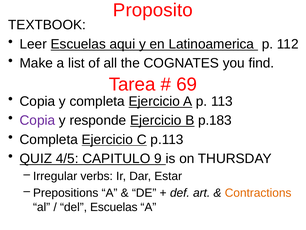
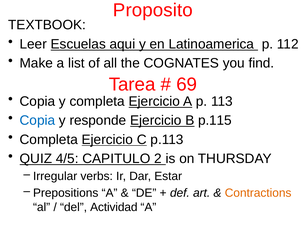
Copia colour: purple -> blue (37, 120)
p.183: p.183 -> p.115 (215, 120)
9: 9 -> 2 (158, 158)
del Escuelas: Escuelas -> Actividad (114, 207)
